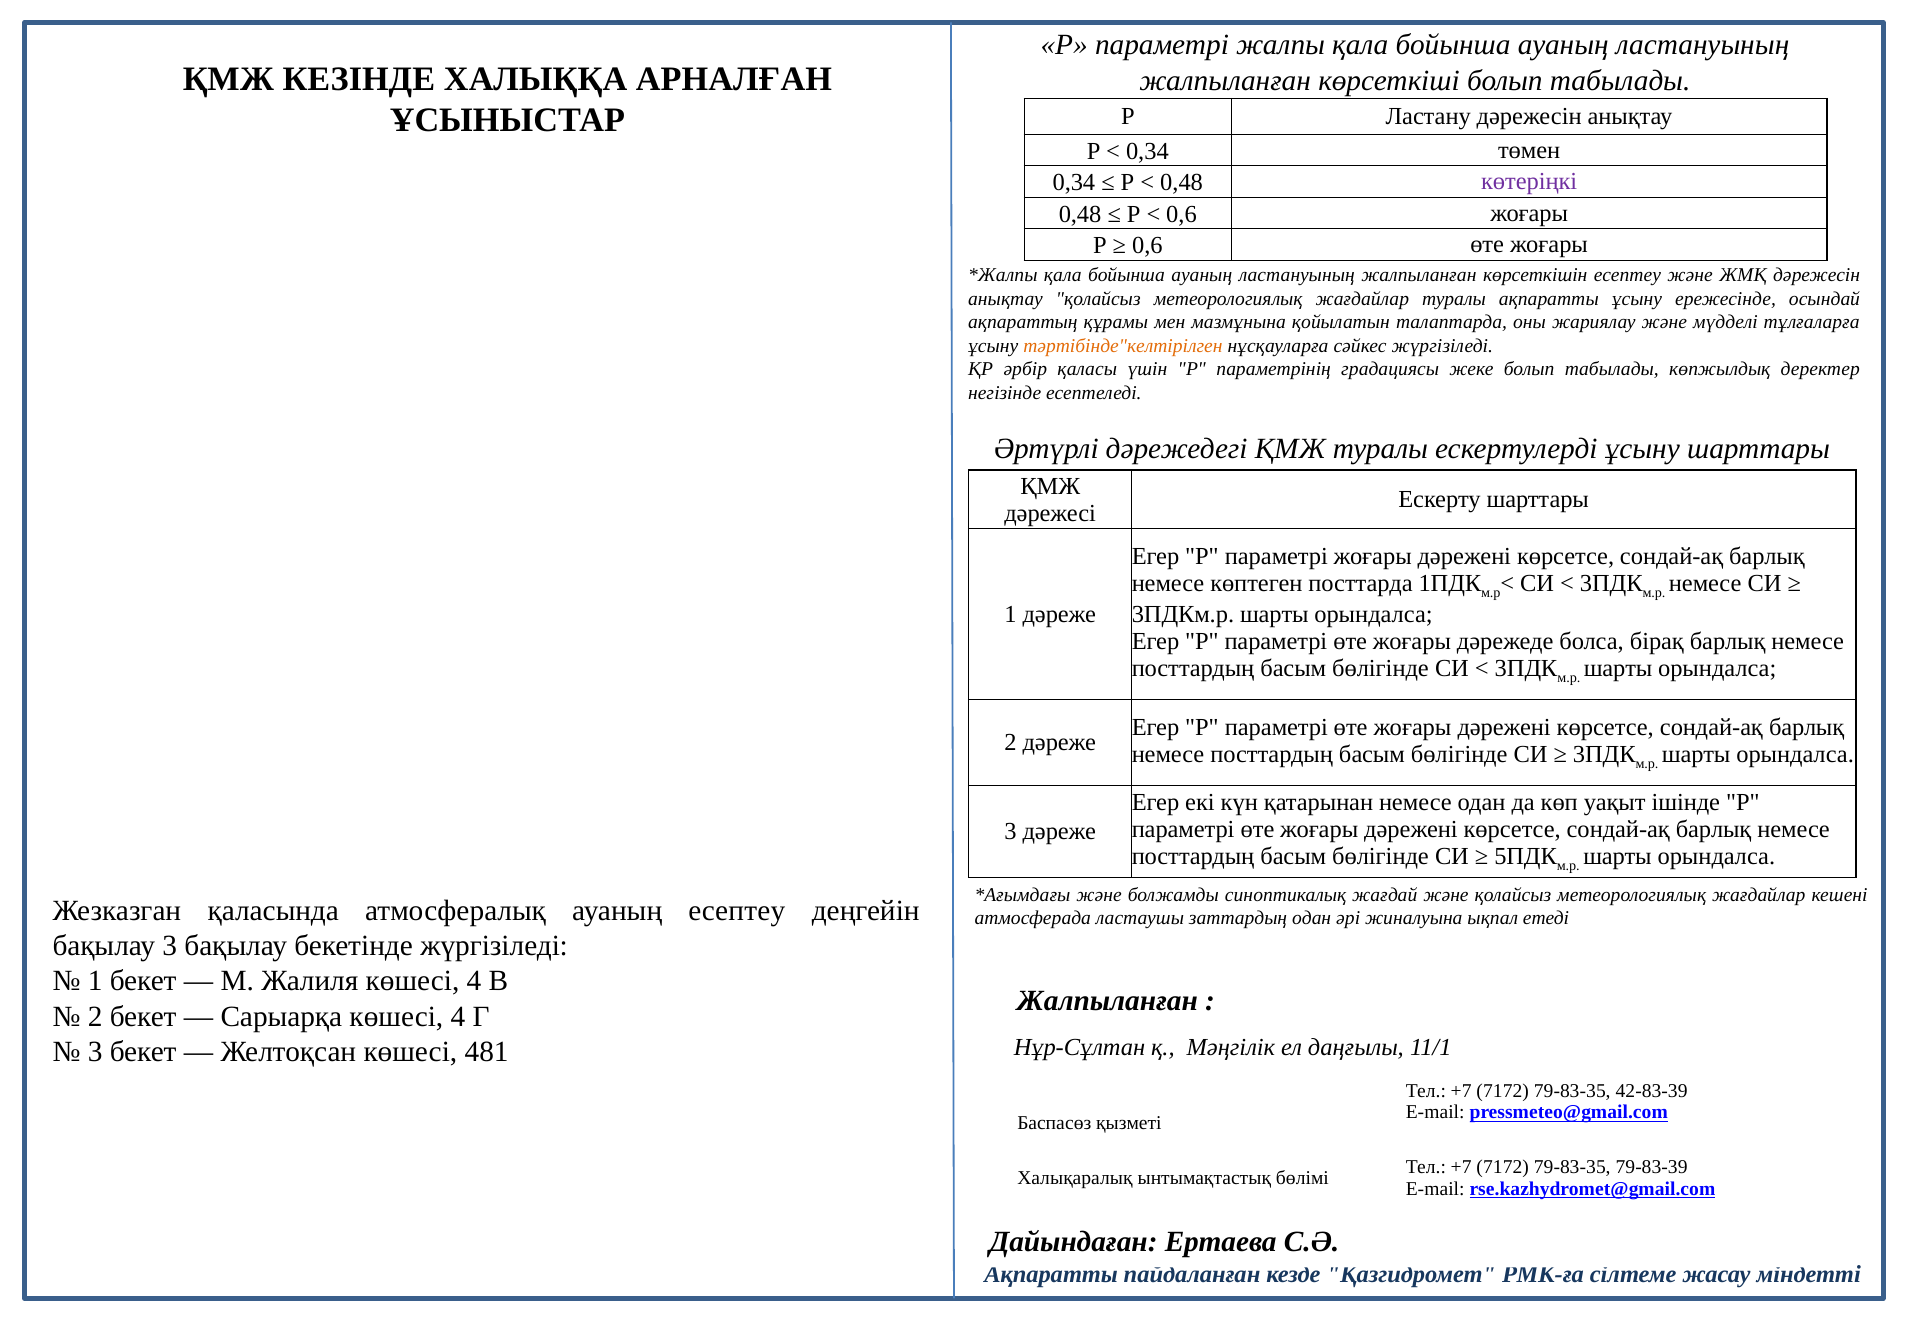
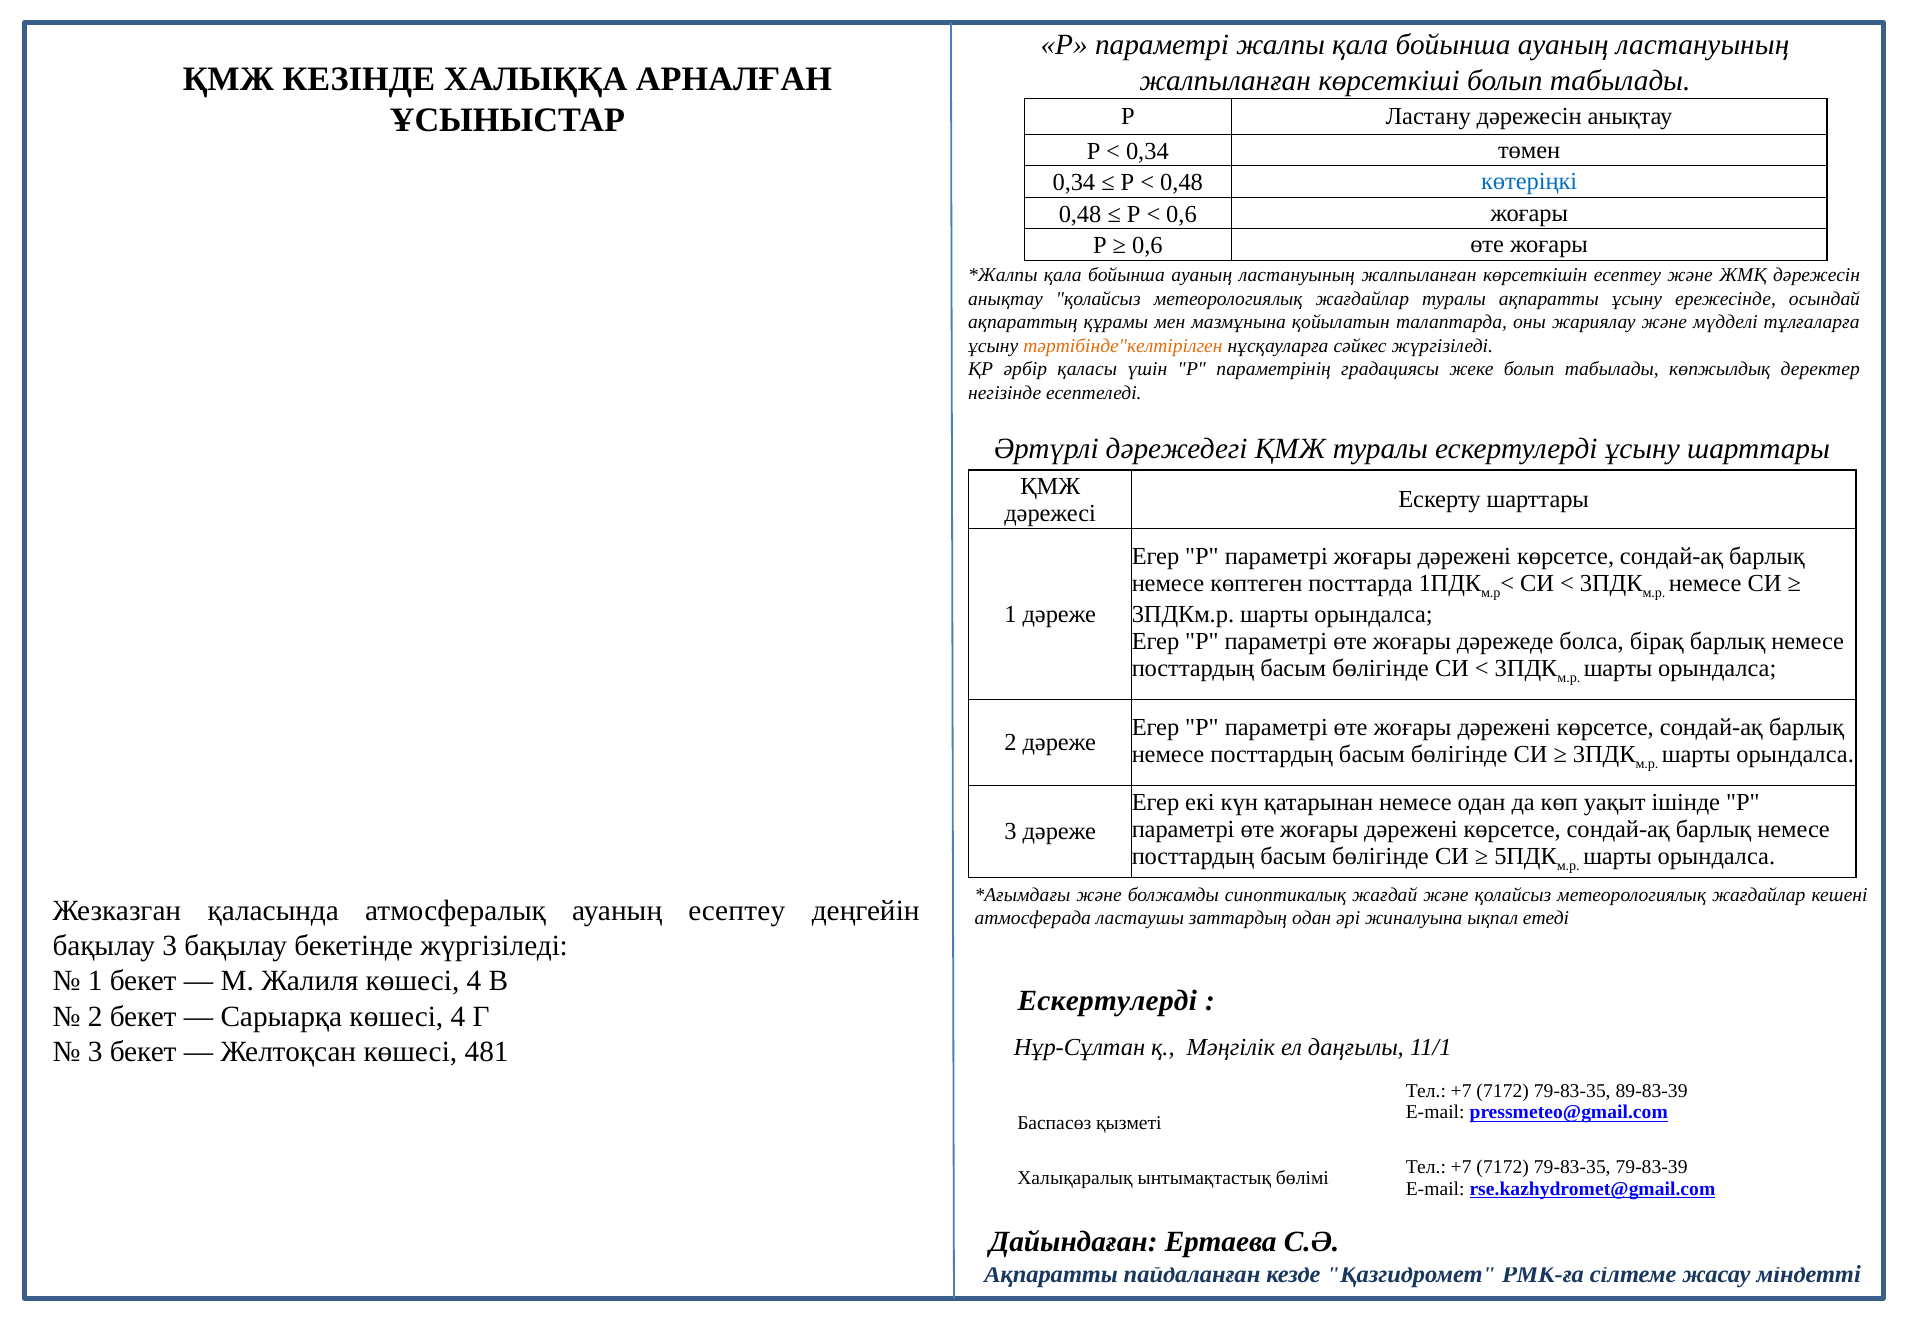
көтеріңкі colour: purple -> blue (1529, 181)
Жалпыланған: Жалпыланған -> Ескертулерді (1107, 1001)
42-83-39: 42-83-39 -> 89-83-39 (1652, 1091)
